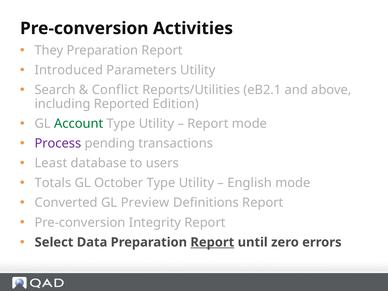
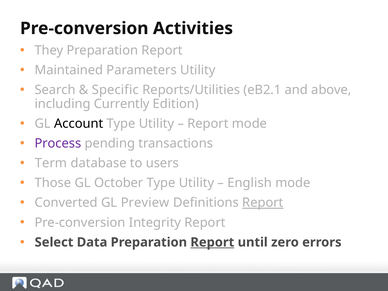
Introduced: Introduced -> Maintained (69, 70)
Conflict: Conflict -> Specific (115, 90)
Reported: Reported -> Currently (122, 104)
Account colour: green -> black (79, 124)
Least: Least -> Term (51, 163)
Totals: Totals -> Those (53, 183)
Report underline: none -> present (263, 203)
